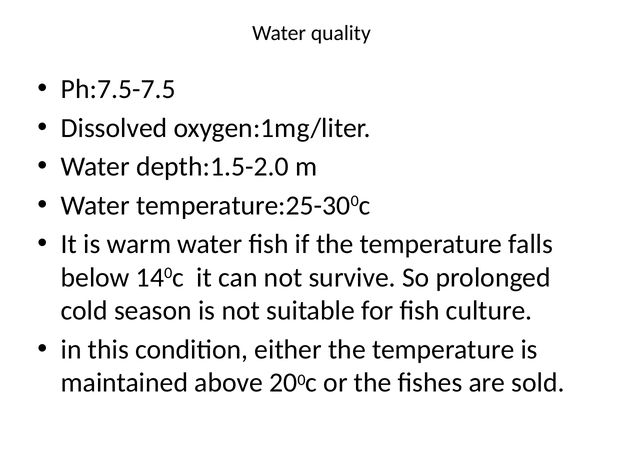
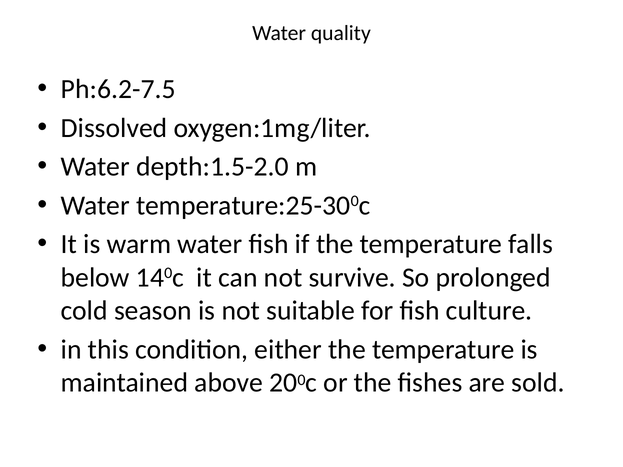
Ph:7.5-7.5: Ph:7.5-7.5 -> Ph:6.2-7.5 (118, 89)
